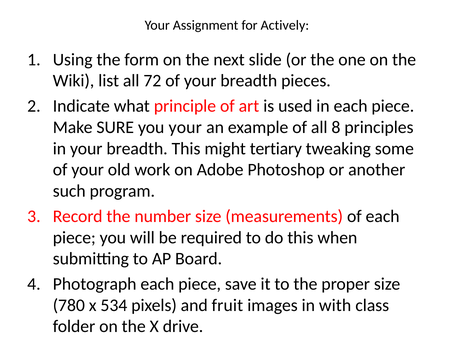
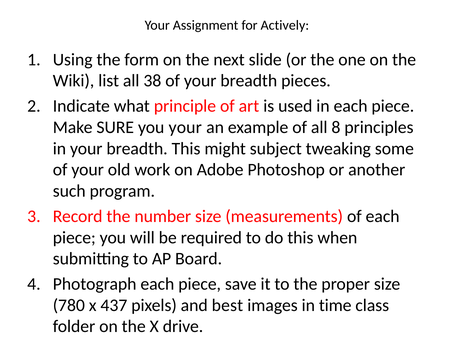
72: 72 -> 38 (152, 81)
tertiary: tertiary -> subject (276, 148)
534: 534 -> 437 (114, 305)
fruit: fruit -> best (227, 305)
with: with -> time (335, 305)
